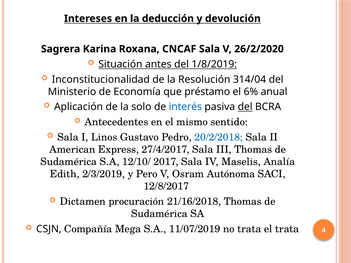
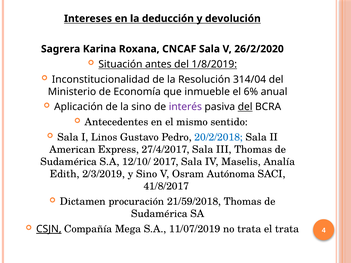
préstamo: préstamo -> inmueble (207, 92)
la solo: solo -> sino (141, 107)
interés colour: blue -> purple (185, 107)
y Pero: Pero -> Sino (147, 174)
12/8/2017: 12/8/2017 -> 41/8/2017 (166, 187)
21/16/2018: 21/16/2018 -> 21/59/2018 (194, 202)
CSJN underline: none -> present (49, 229)
